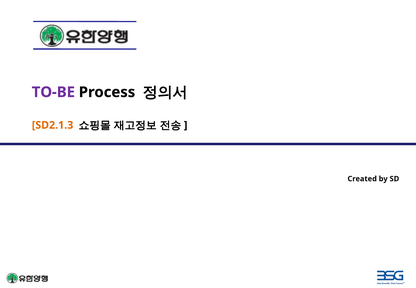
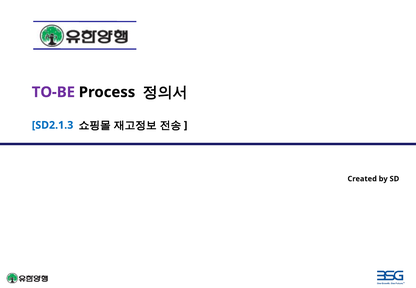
SD2.1.3 colour: orange -> blue (53, 125)
